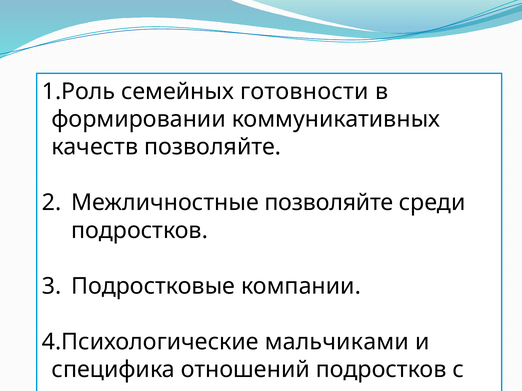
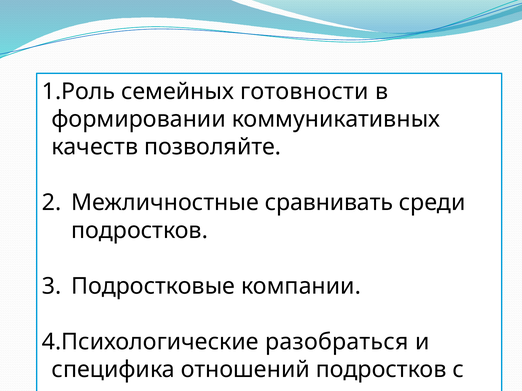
Межличностные позволяйте: позволяйте -> сравнивать (329, 203)
мальчиками: мальчиками -> разобраться (337, 342)
